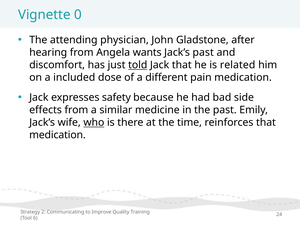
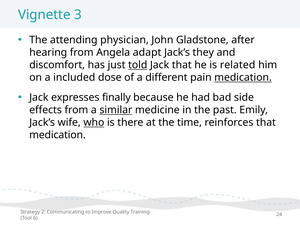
0: 0 -> 3 (78, 15)
wants: wants -> adapt (147, 52)
Jack’s past: past -> they (203, 52)
medication underline: none -> present (243, 77)
safety: safety -> finally (116, 97)
similar underline: none -> present (116, 110)
